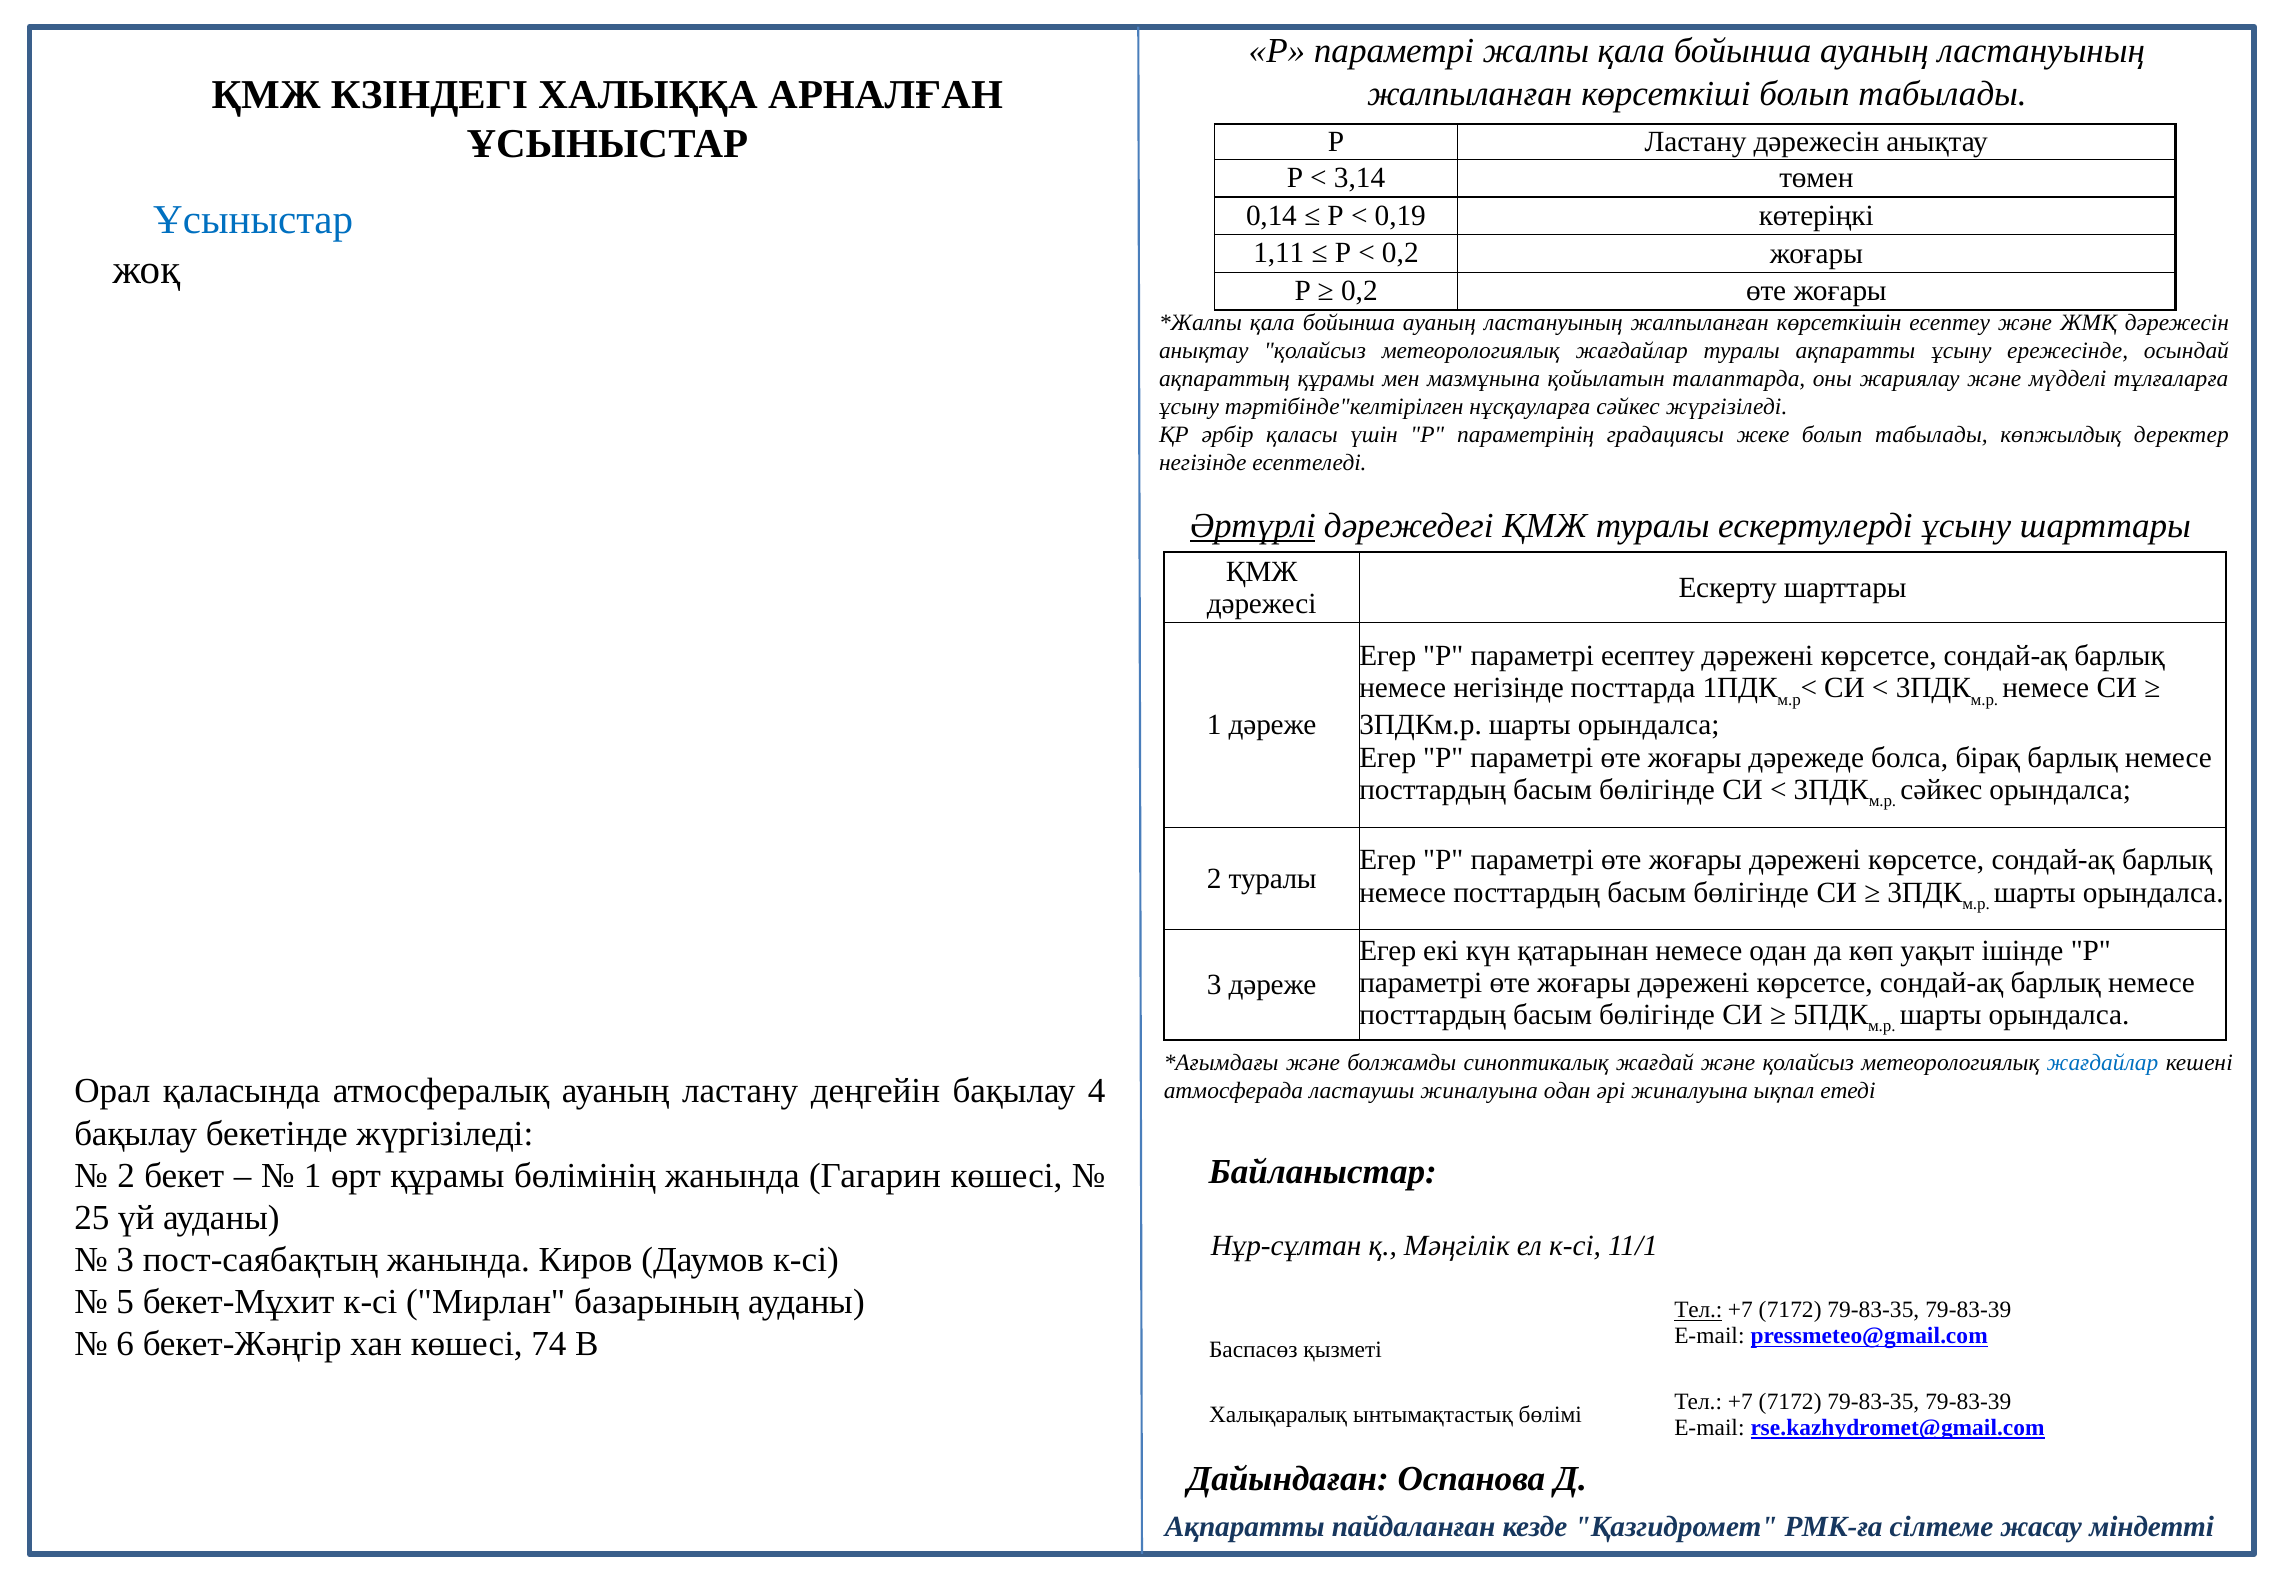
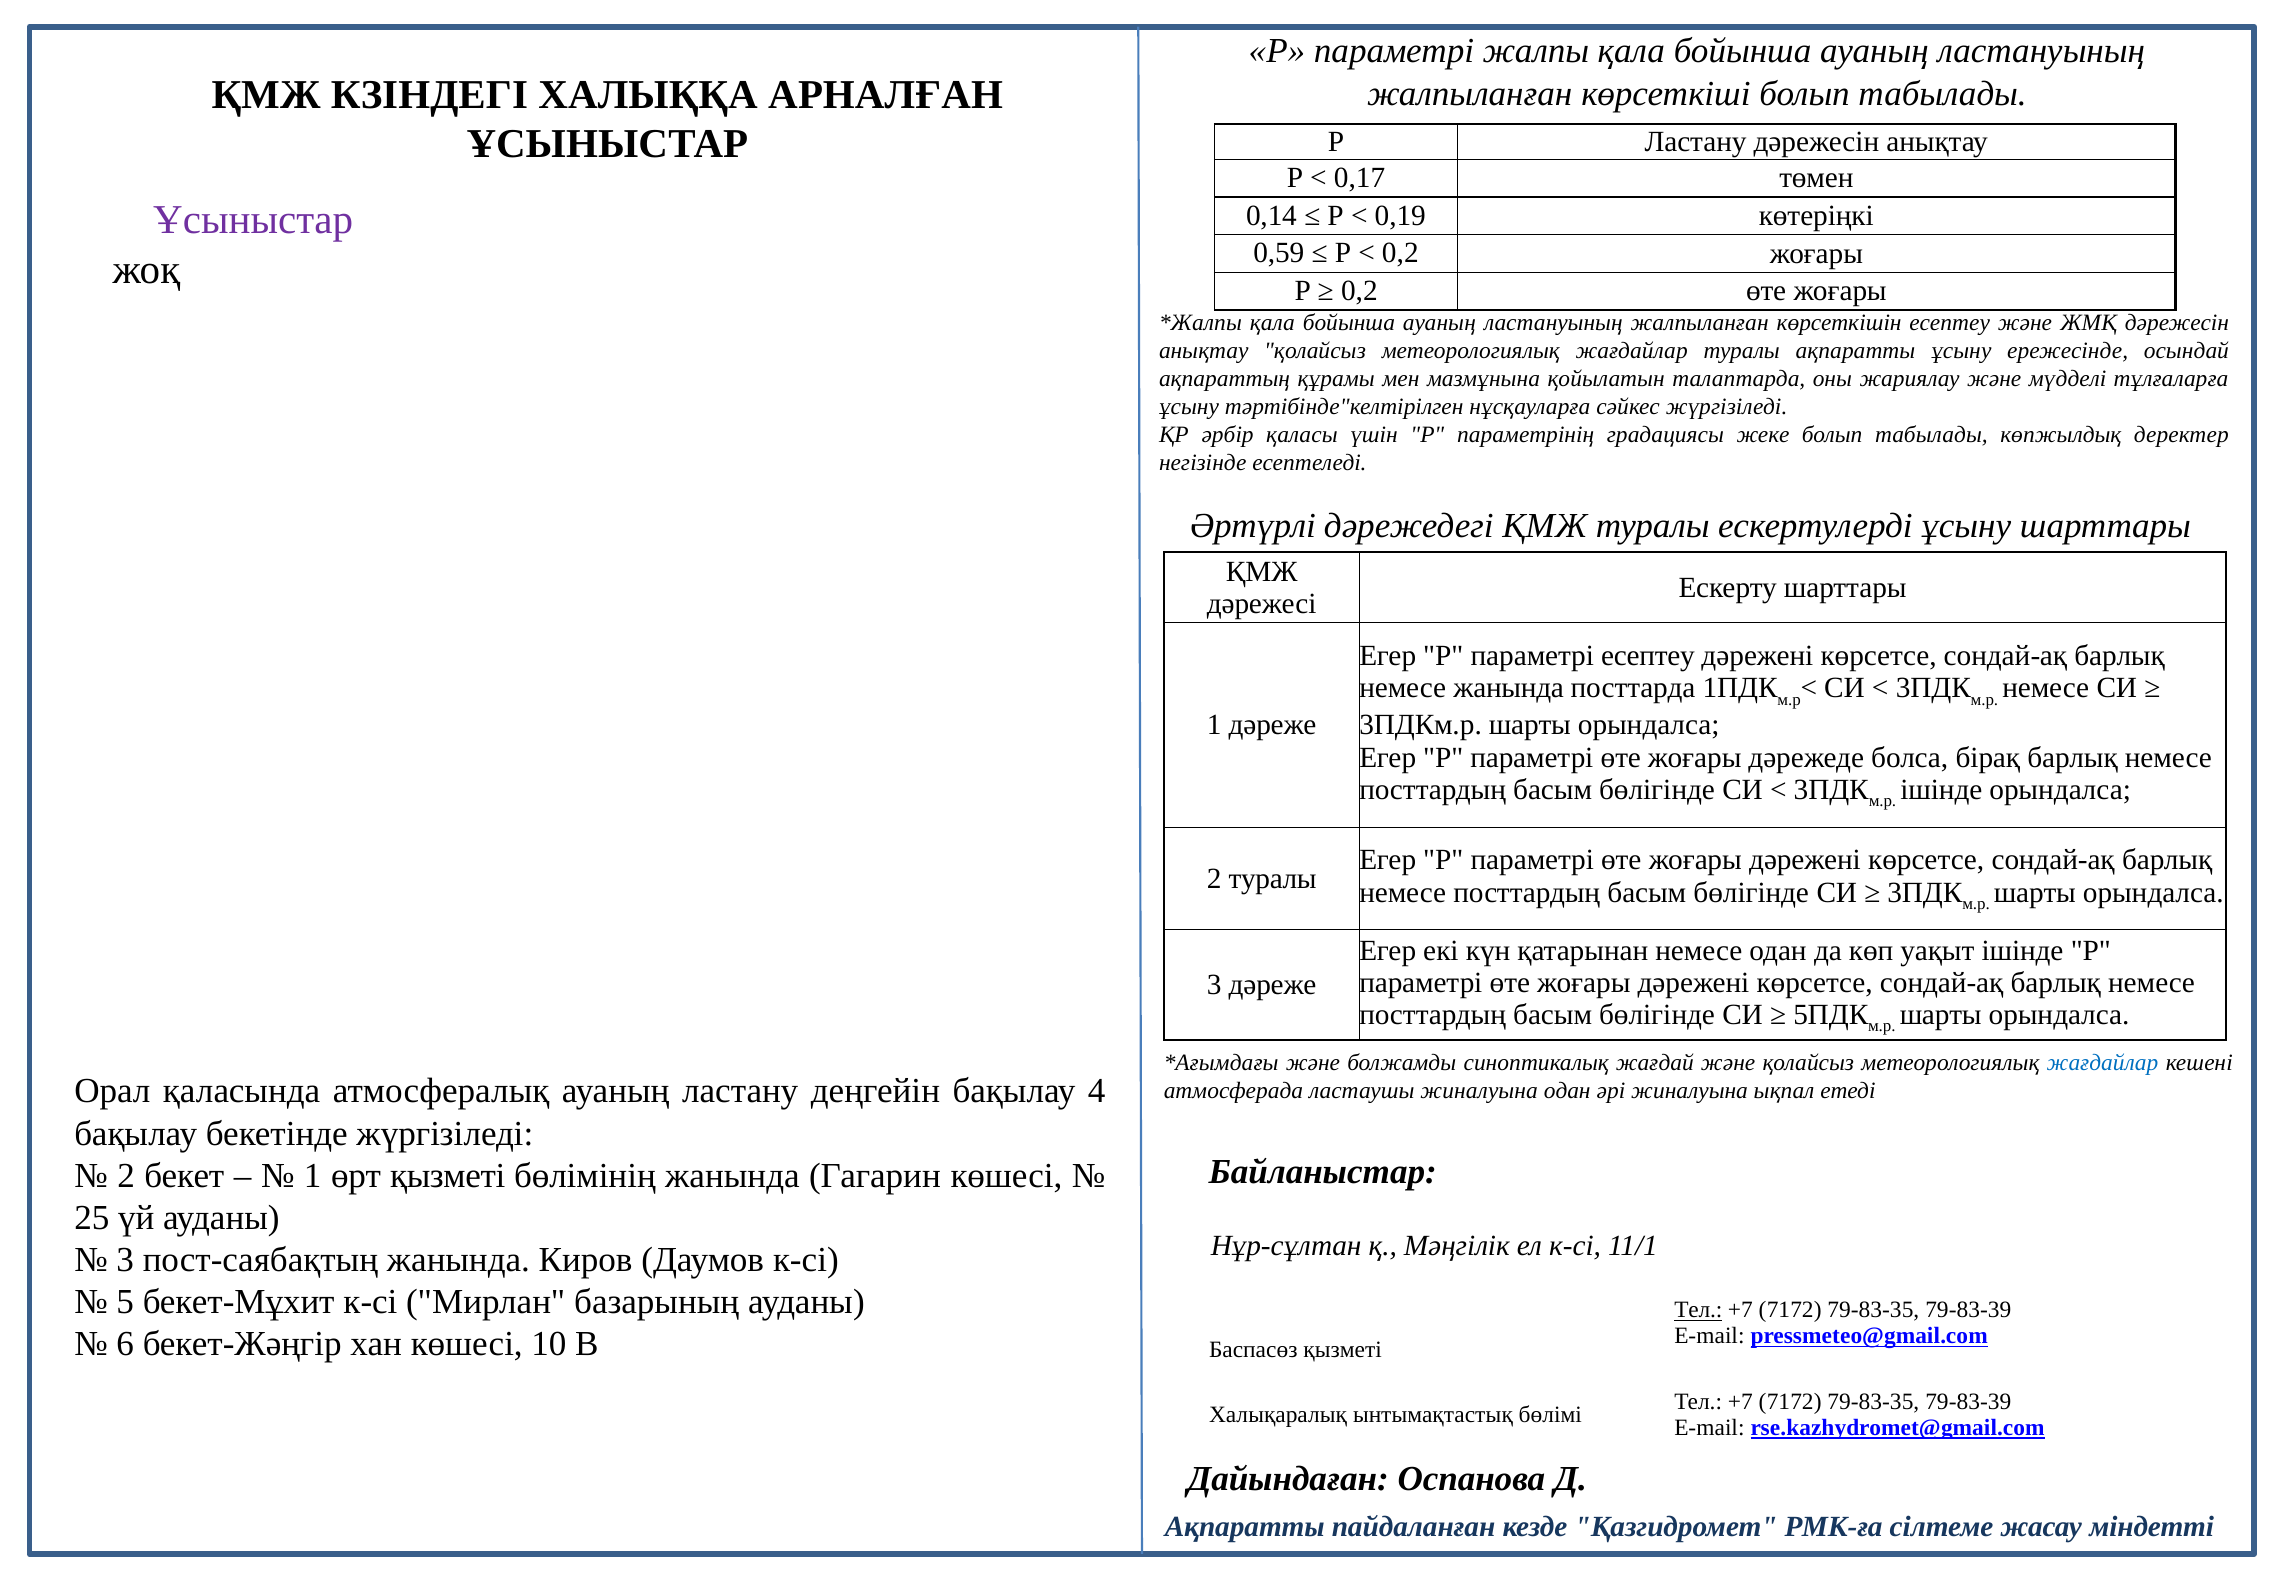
3,14: 3,14 -> 0,17 (1360, 178)
Ұсыныстар colour: blue -> purple (253, 220)
1,11: 1,11 -> 0,59 (1279, 253)
Әртүрлі underline: present -> none (1253, 526)
немесе негізінде: негізінде -> жанында (1509, 688)
сәйкес: сәйкес -> ішінде (1941, 790)
өрт құрамы: құрамы -> қызметі (448, 1176)
74: 74 -> 10 (549, 1345)
